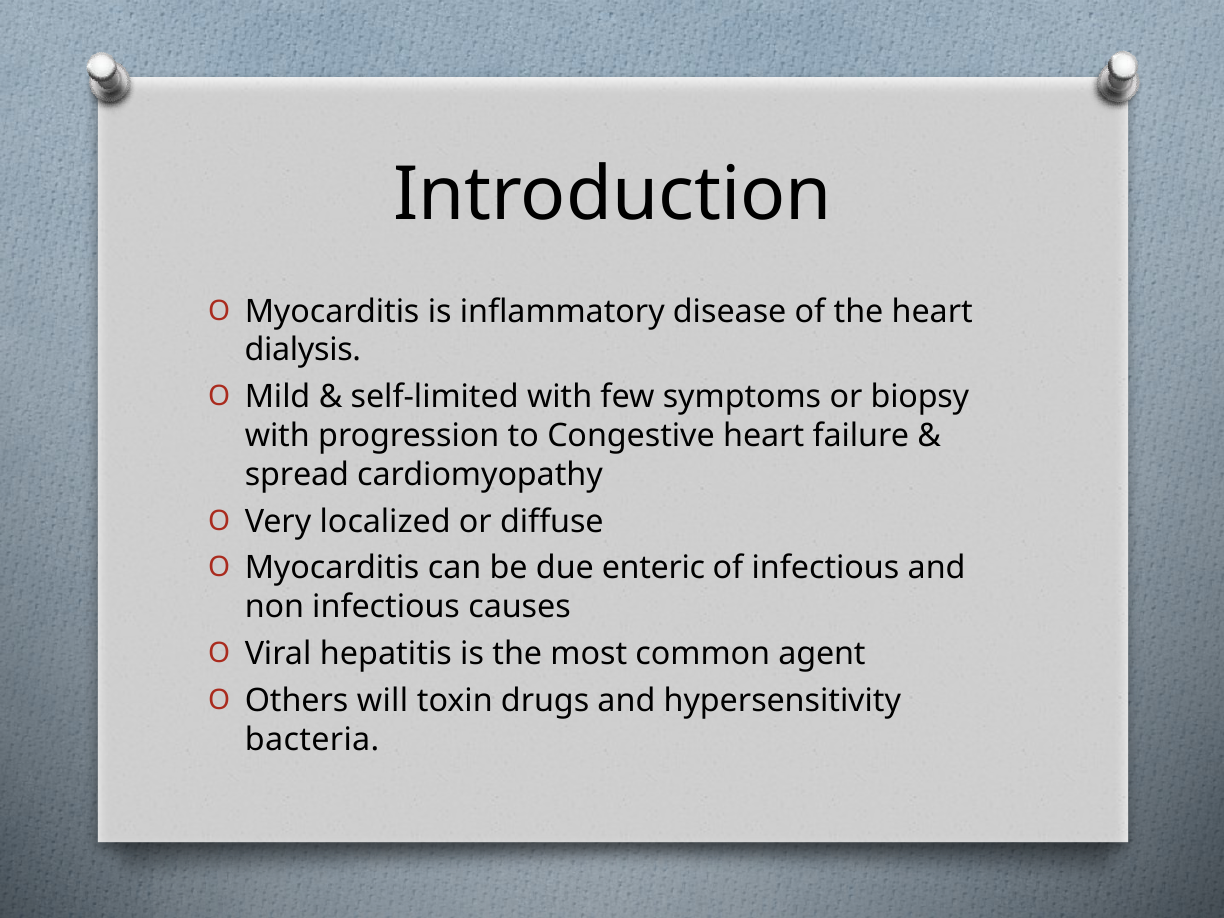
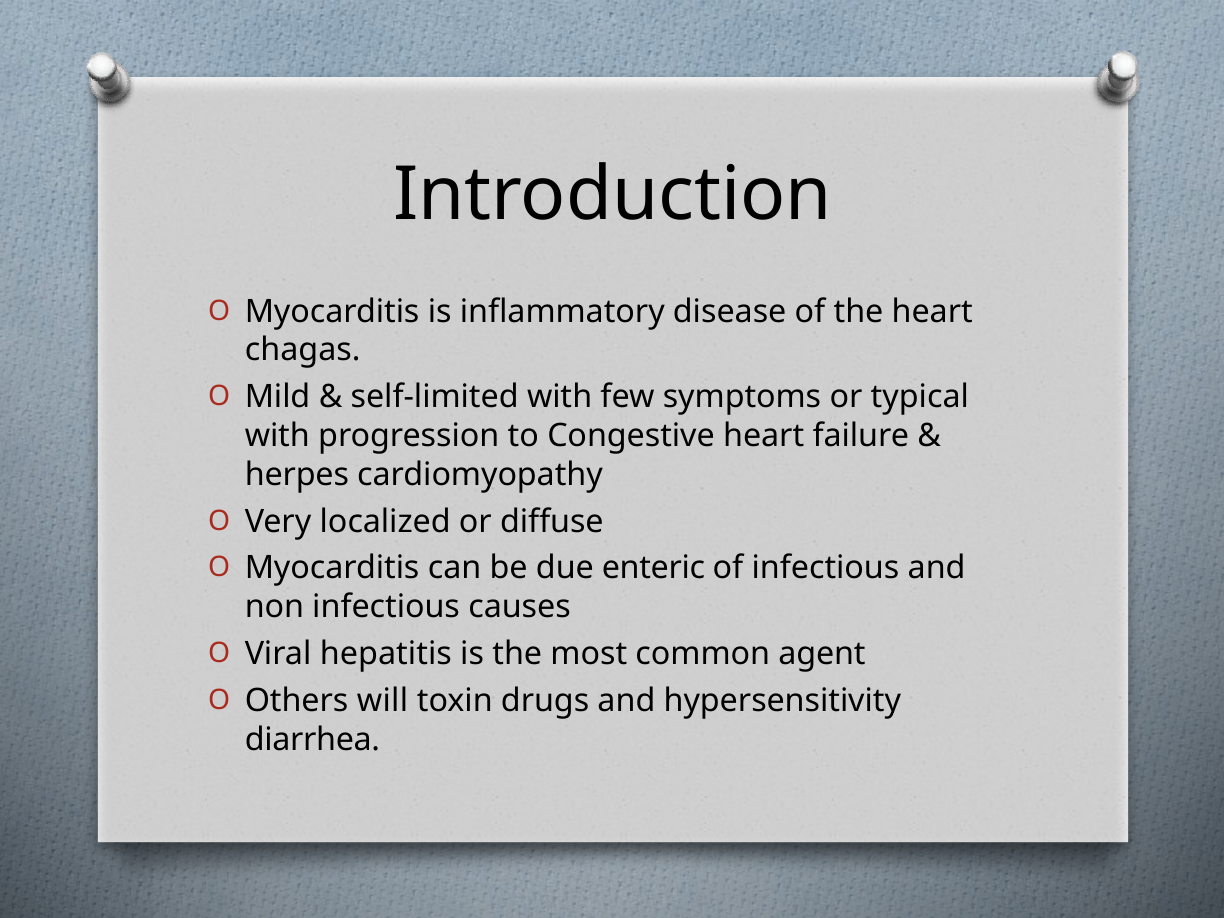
dialysis: dialysis -> chagas (303, 350)
biopsy: biopsy -> typical (920, 397)
spread: spread -> herpes (297, 475)
bacteria: bacteria -> diarrhea (312, 740)
